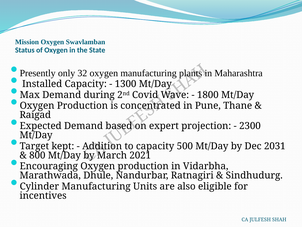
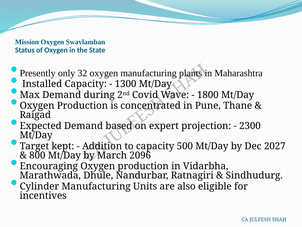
2031: 2031 -> 2027 (275, 146)
2021: 2021 -> 2096 (140, 155)
